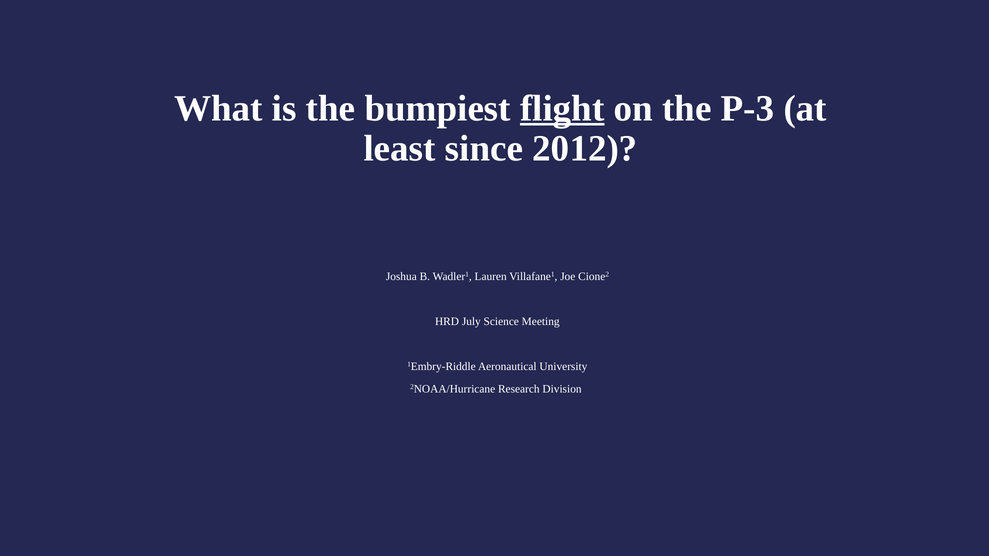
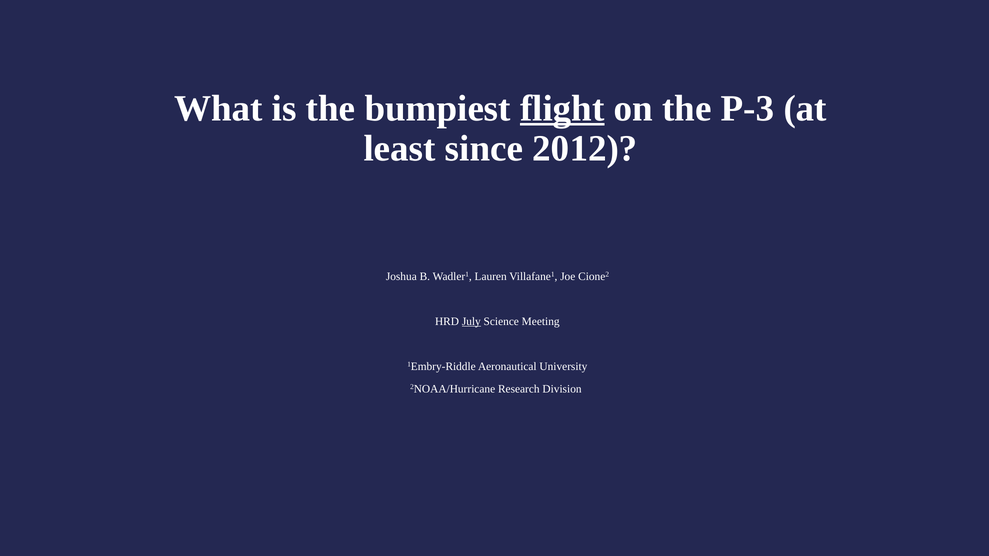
July underline: none -> present (471, 322)
